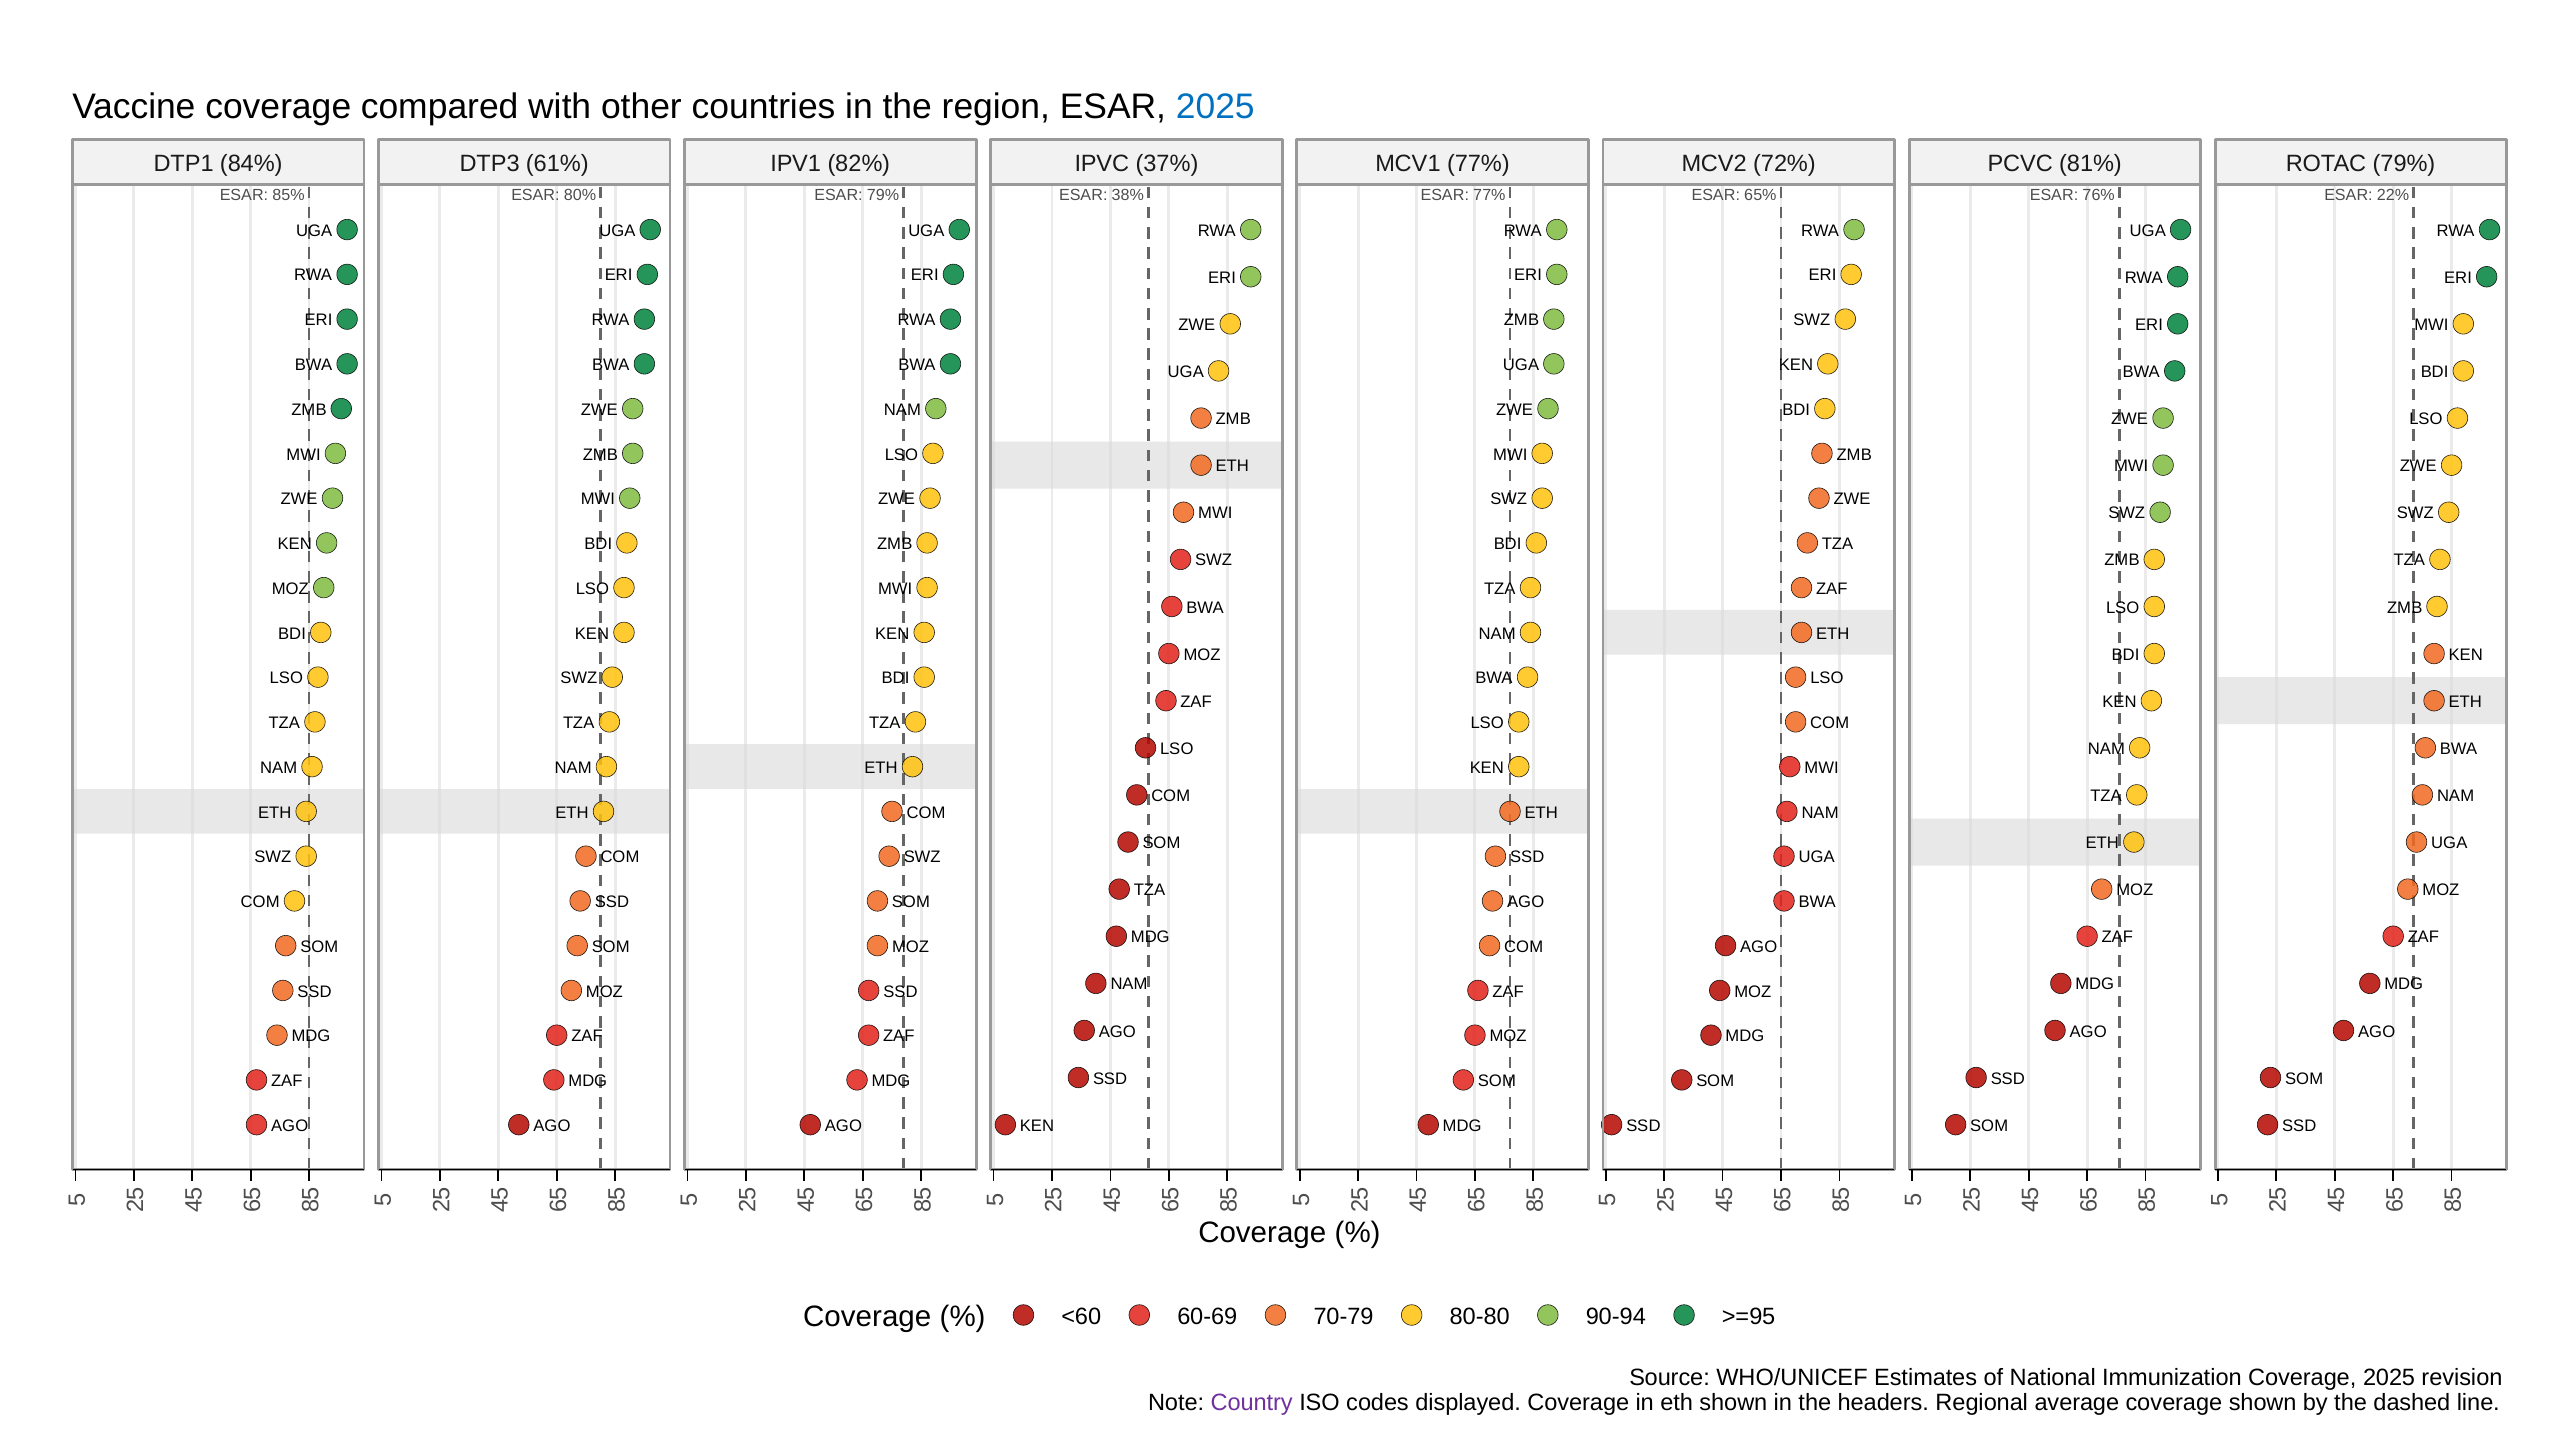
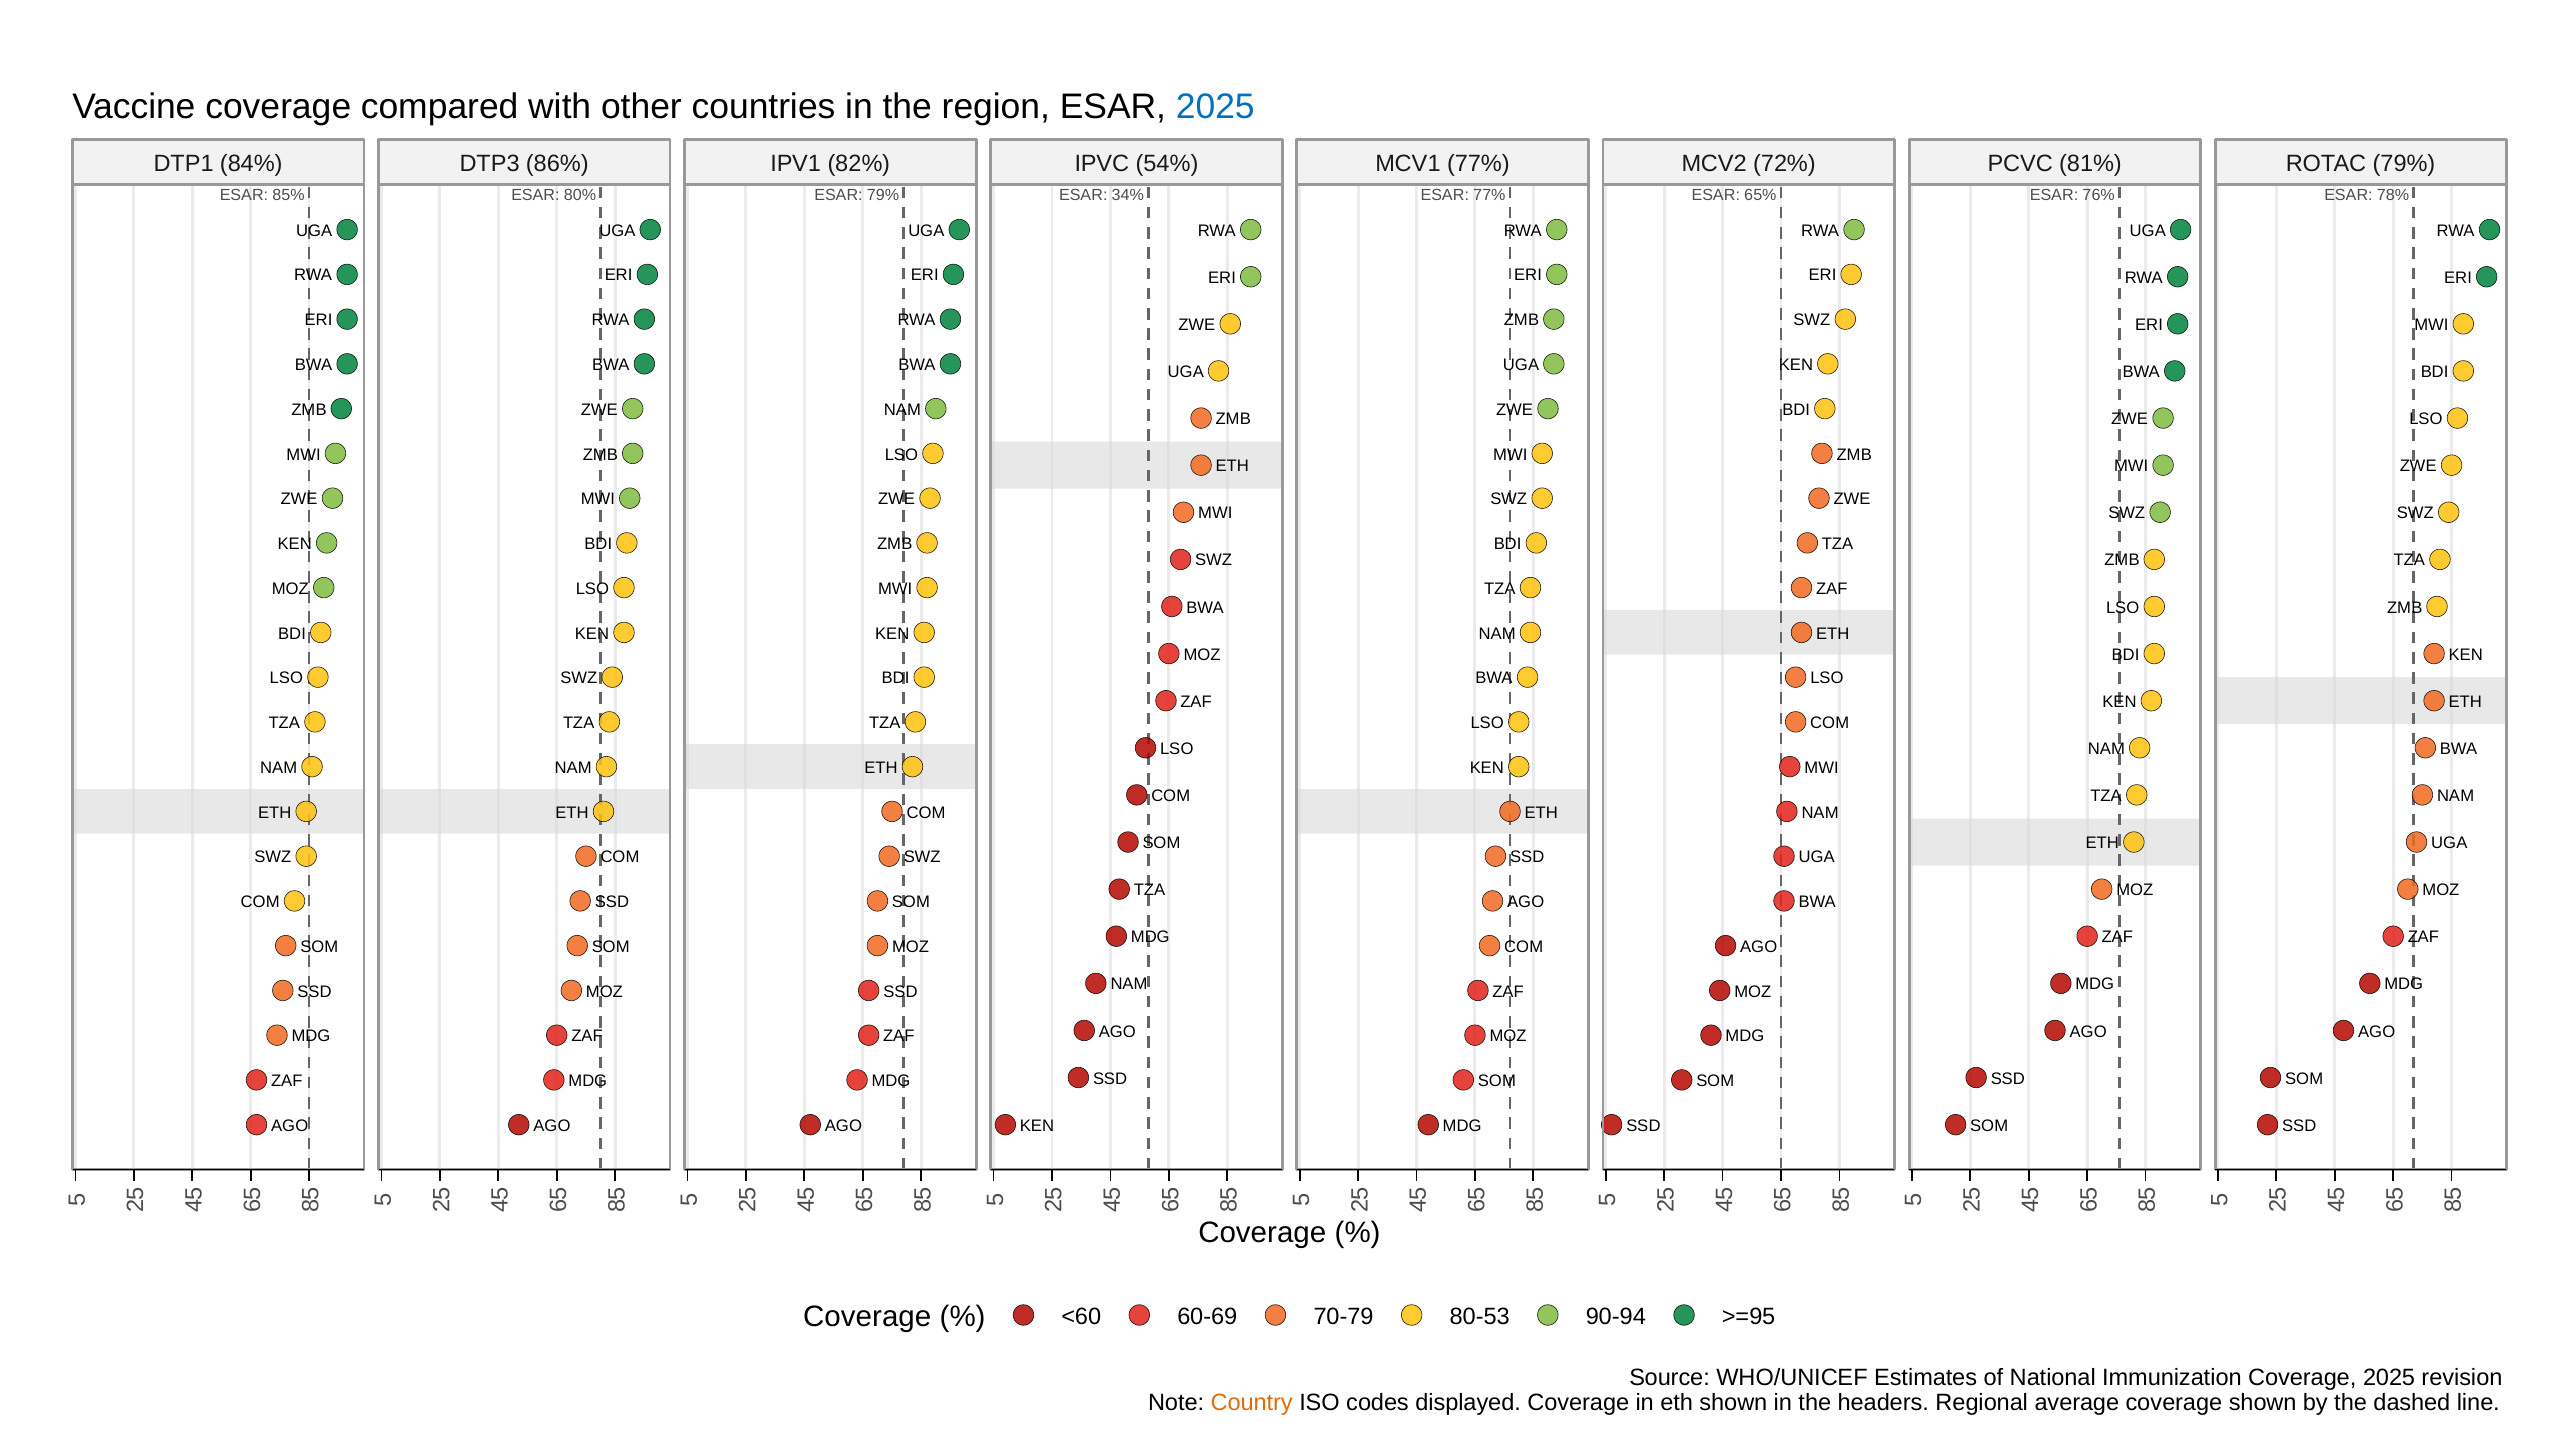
61%: 61% -> 86% (557, 164)
37%: 37% -> 54% (1167, 164)
38%: 38% -> 34% (1128, 195)
22%: 22% -> 78% (2393, 195)
80-80: 80-80 -> 80-53 (1480, 1317)
Country colour: purple -> orange (1252, 1403)
